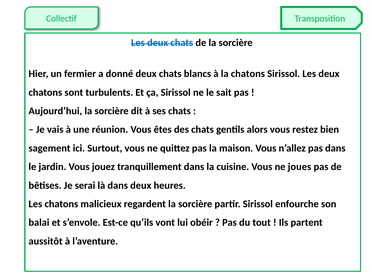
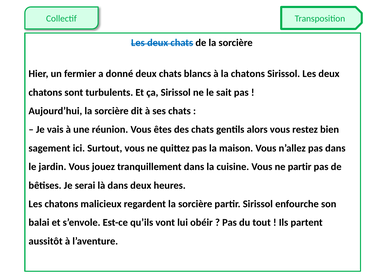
ne joues: joues -> partir (300, 167)
